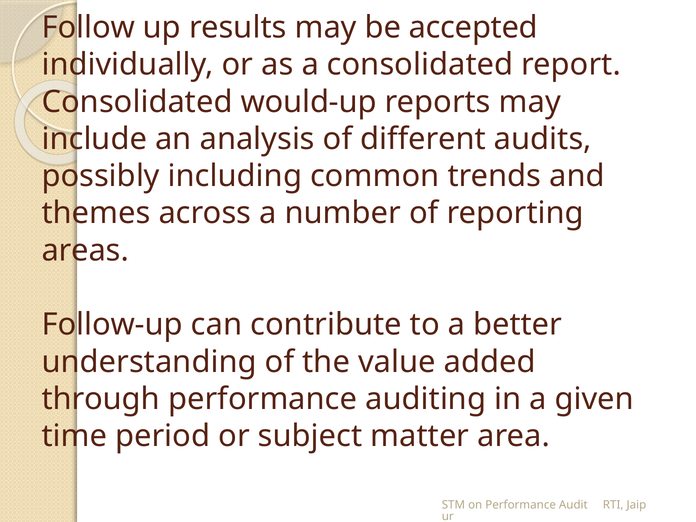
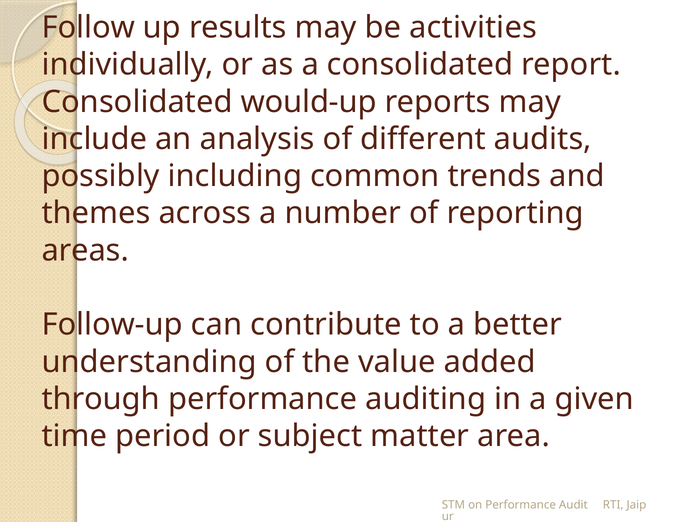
accepted: accepted -> activities (473, 28)
